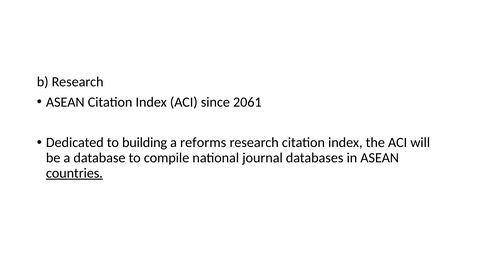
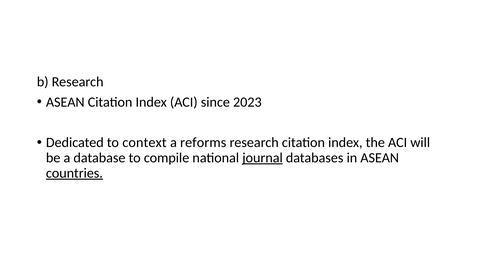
2061: 2061 -> 2023 (247, 102)
building: building -> context (144, 143)
journal underline: none -> present (263, 158)
